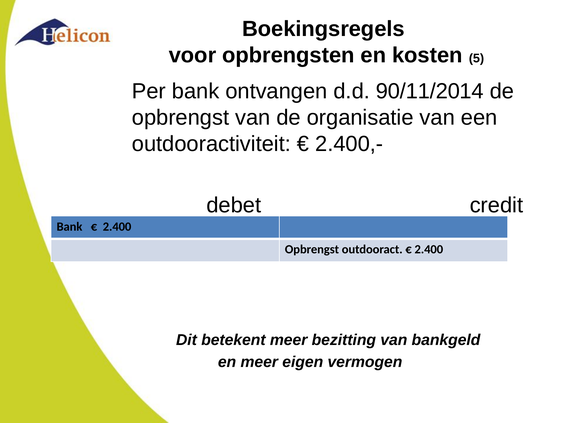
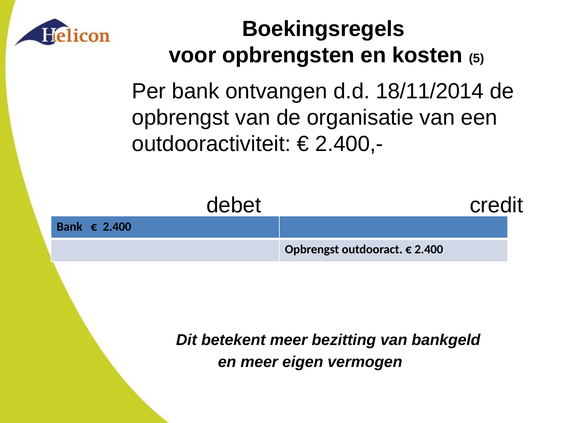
90/11/2014: 90/11/2014 -> 18/11/2014 (430, 91)
